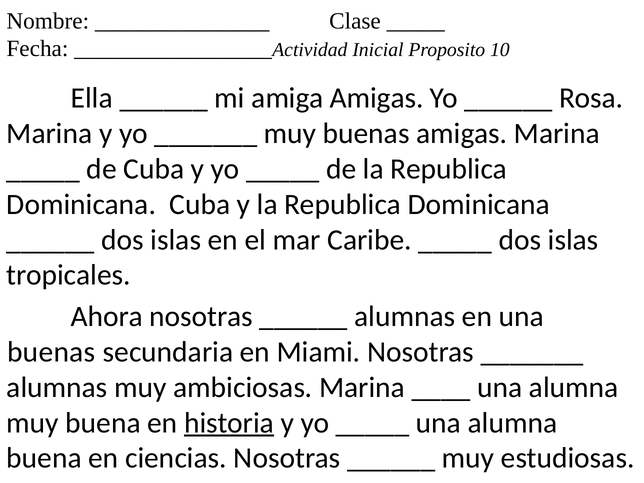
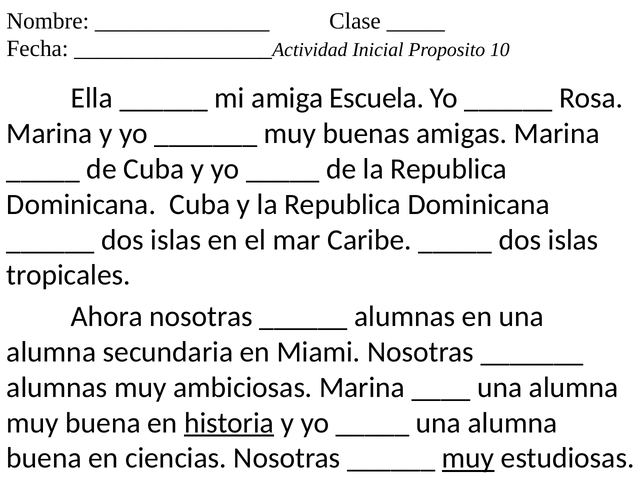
amiga Amigas: Amigas -> Escuela (377, 98)
buenas: buenas -> alumna (51, 352)
muy underline: none -> present (468, 458)
